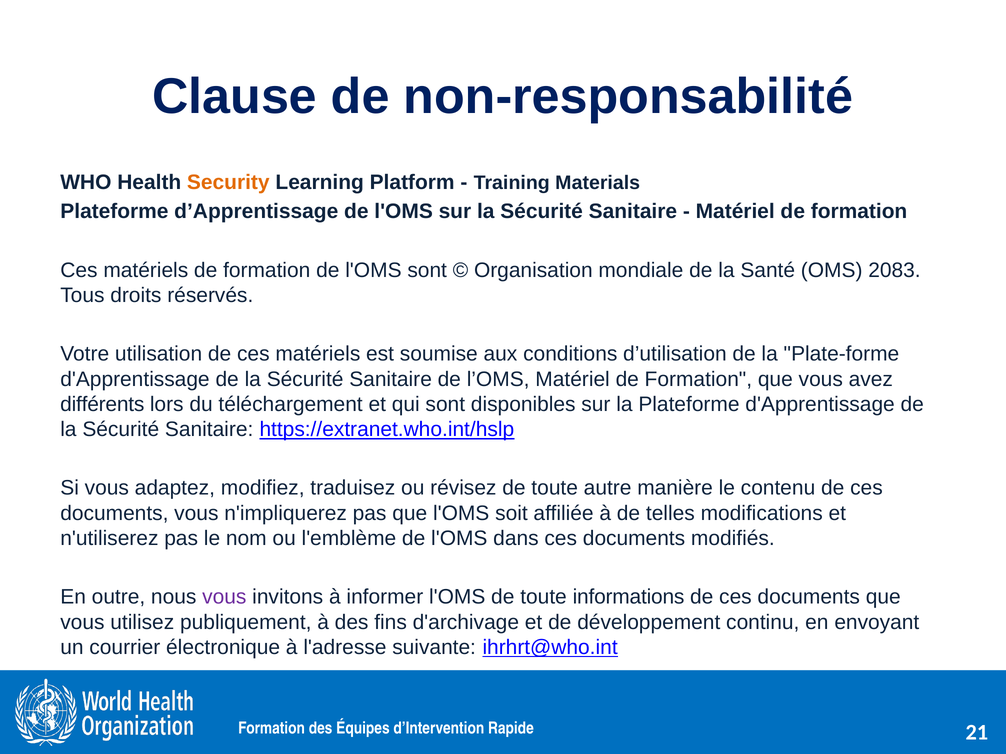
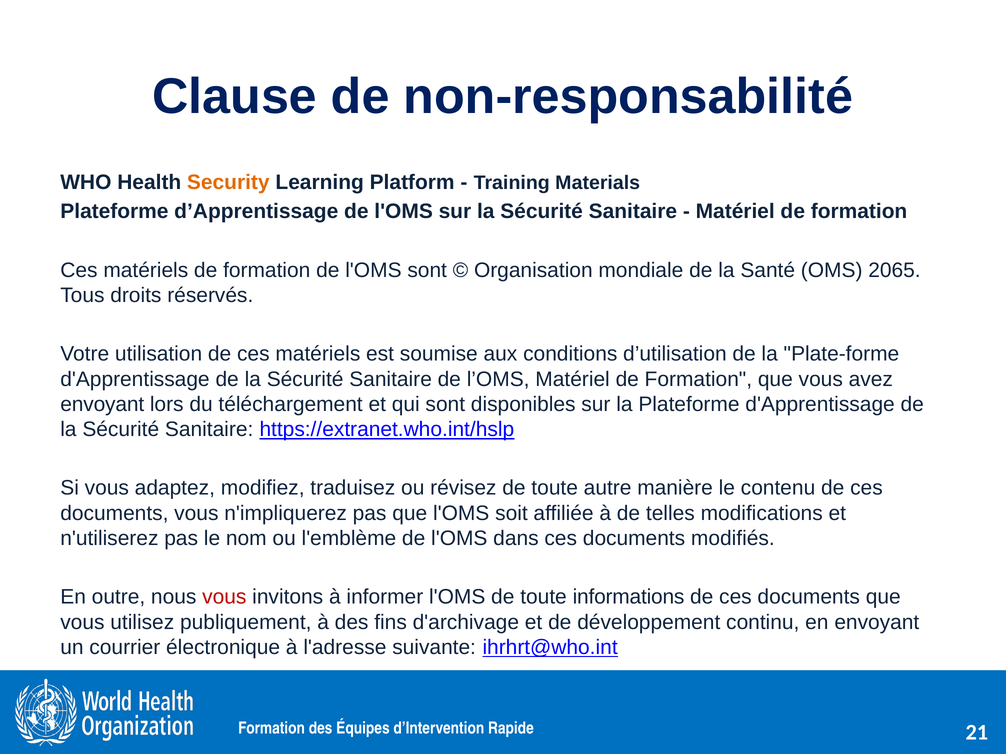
2083: 2083 -> 2065 (894, 270)
différents: différents -> envoyant (102, 405)
vous colour: purple -> red (224, 597)
